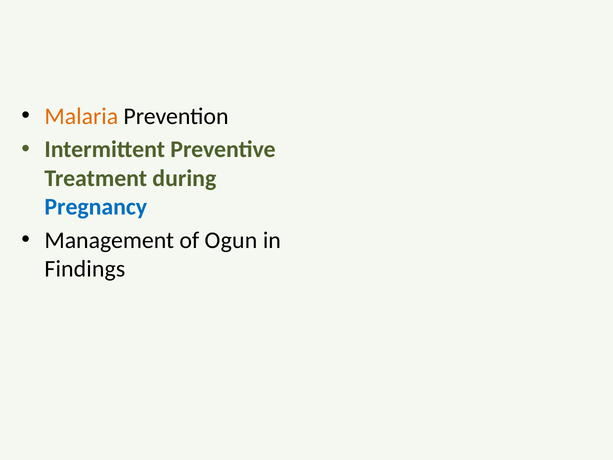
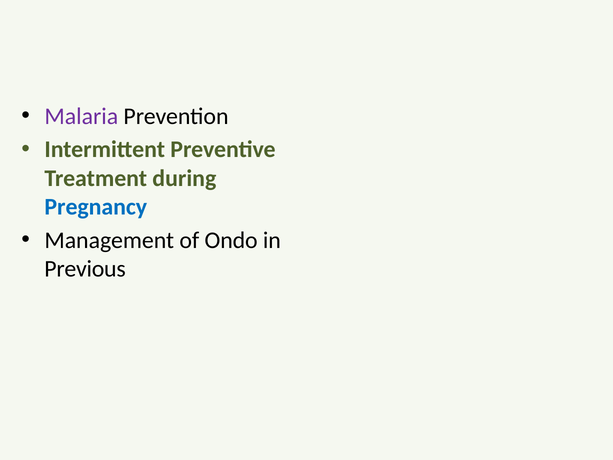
Malaria colour: orange -> purple (81, 116)
Ogun: Ogun -> Ondo (231, 240)
Findings: Findings -> Previous (85, 269)
